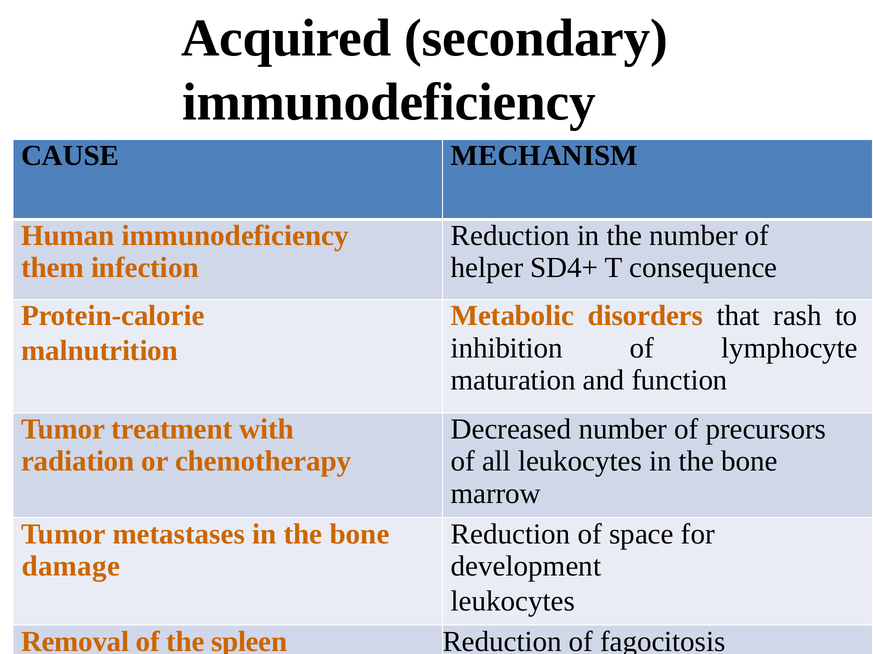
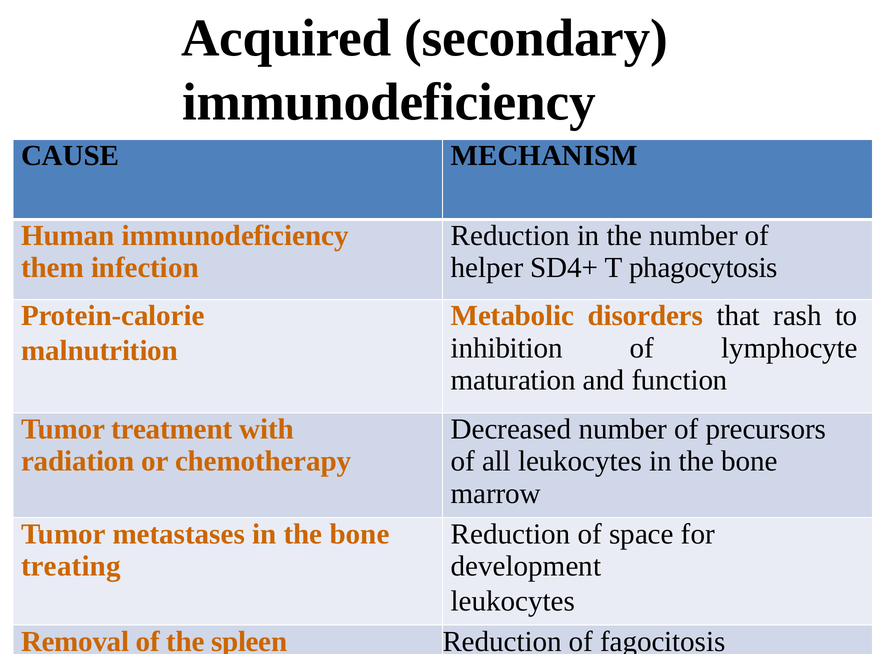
consequence: consequence -> phagocytosis (703, 268)
damage: damage -> treating (71, 567)
